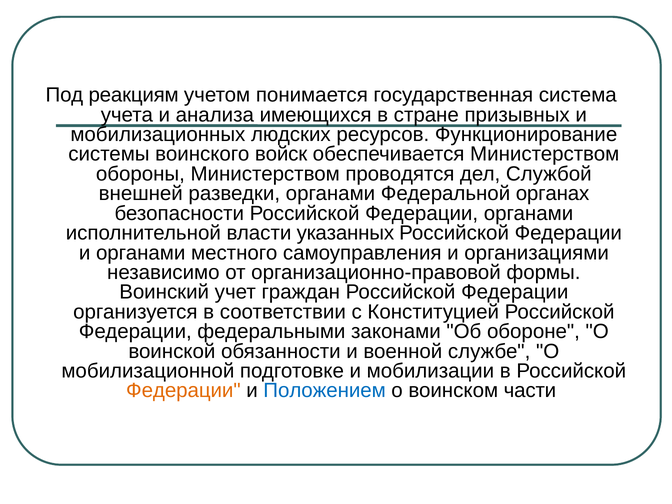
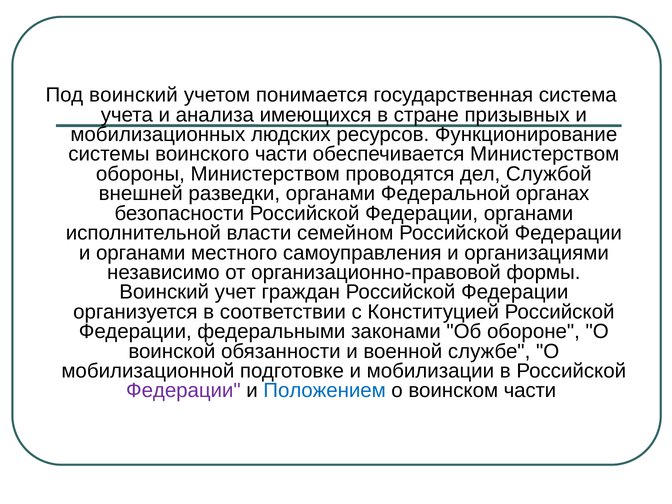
Под реакциям: реакциям -> воинский (133, 95)
воинского войск: войск -> части (281, 154)
указанных: указанных -> семейном (345, 233)
Федерации colour: orange -> purple (183, 391)
